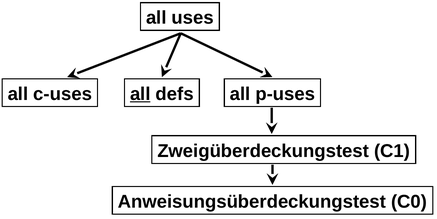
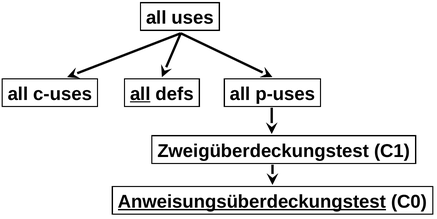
Anweisungsüberdeckungstest underline: none -> present (252, 201)
